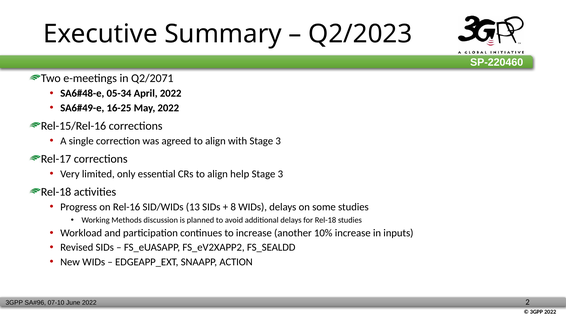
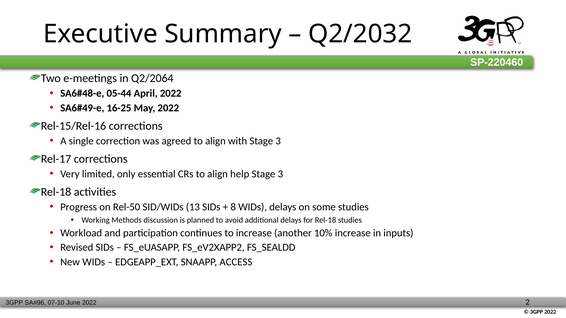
Q2/2023: Q2/2023 -> Q2/2032 (360, 34)
Q2/2071: Q2/2071 -> Q2/2064 (152, 79)
05-34: 05-34 -> 05-44 (119, 94)
Rel-16: Rel-16 -> Rel-50 (127, 207)
ACTION: ACTION -> ACCESS (236, 262)
